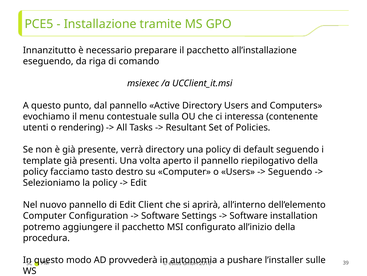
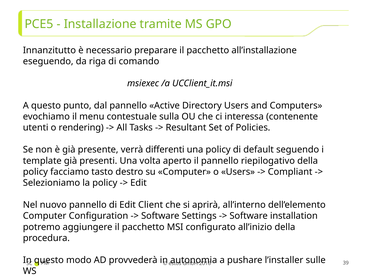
verrà directory: directory -> differenti (165, 149)
Seguendo: Seguendo -> Compliant (290, 171)
